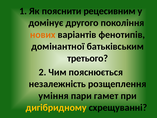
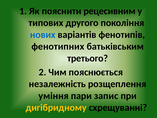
домінує: домінує -> типових (46, 23)
нових colour: orange -> blue (43, 35)
домінантної: домінантної -> фенотипних (58, 46)
гамет: гамет -> запис (106, 96)
